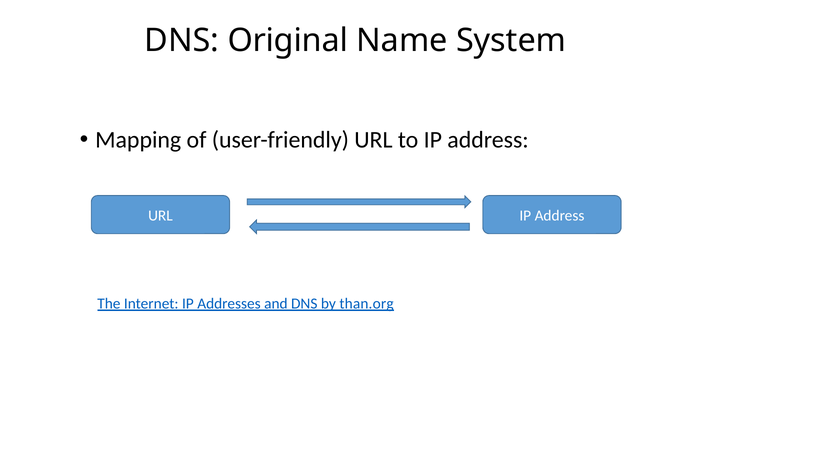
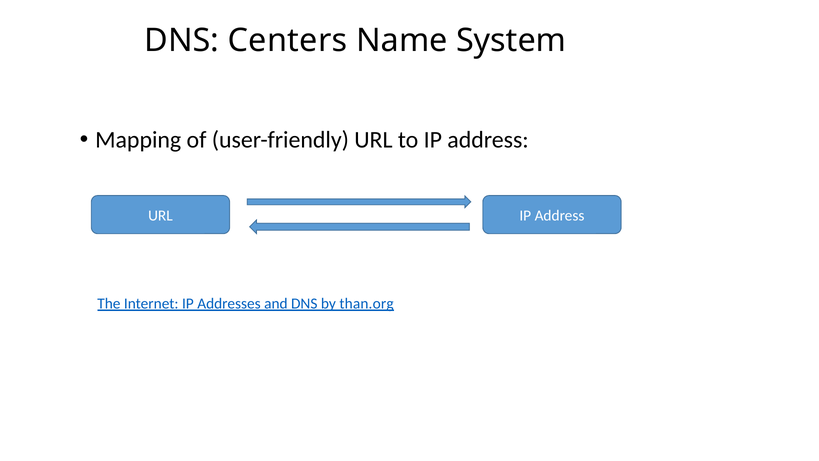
Original: Original -> Centers (288, 41)
